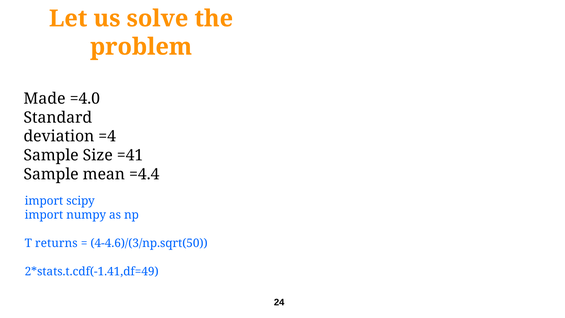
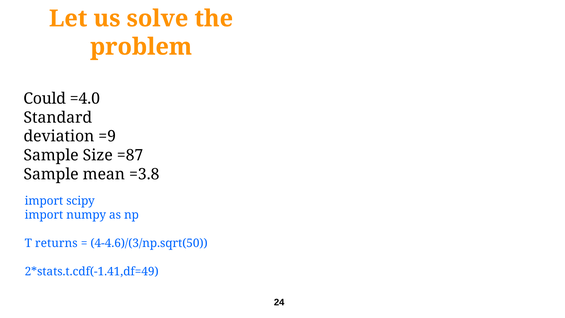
Made: Made -> Could (45, 99)
=4: =4 -> =9 (107, 136)
=41: =41 -> =87 (130, 155)
=4.4: =4.4 -> =3.8 (144, 174)
